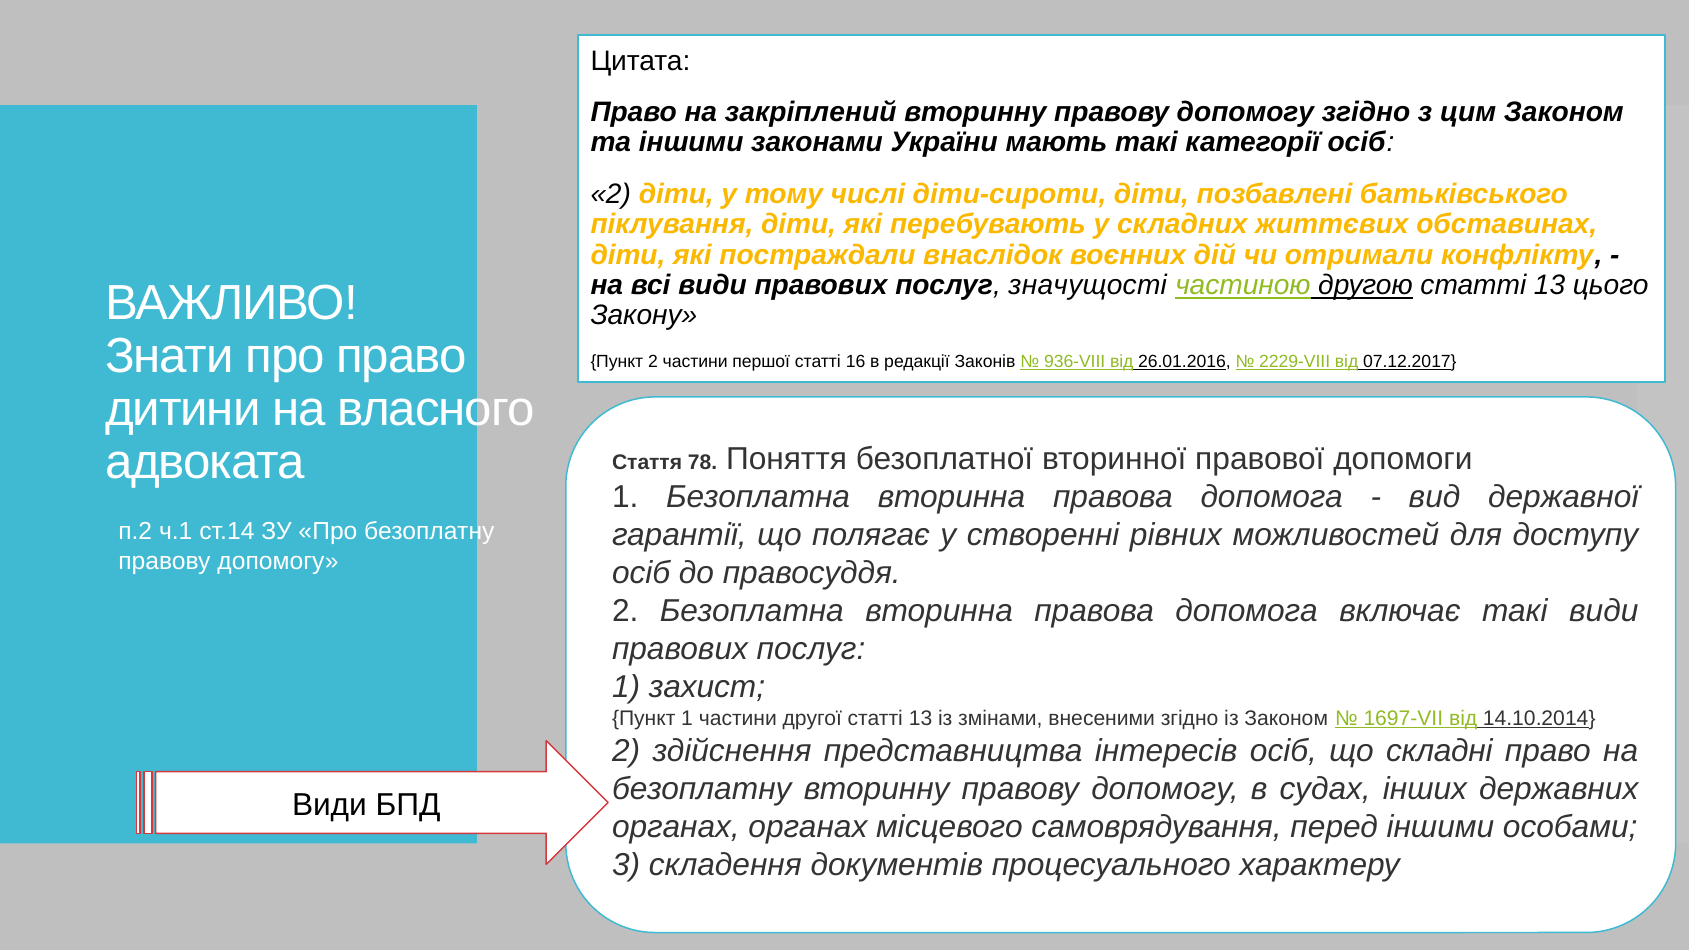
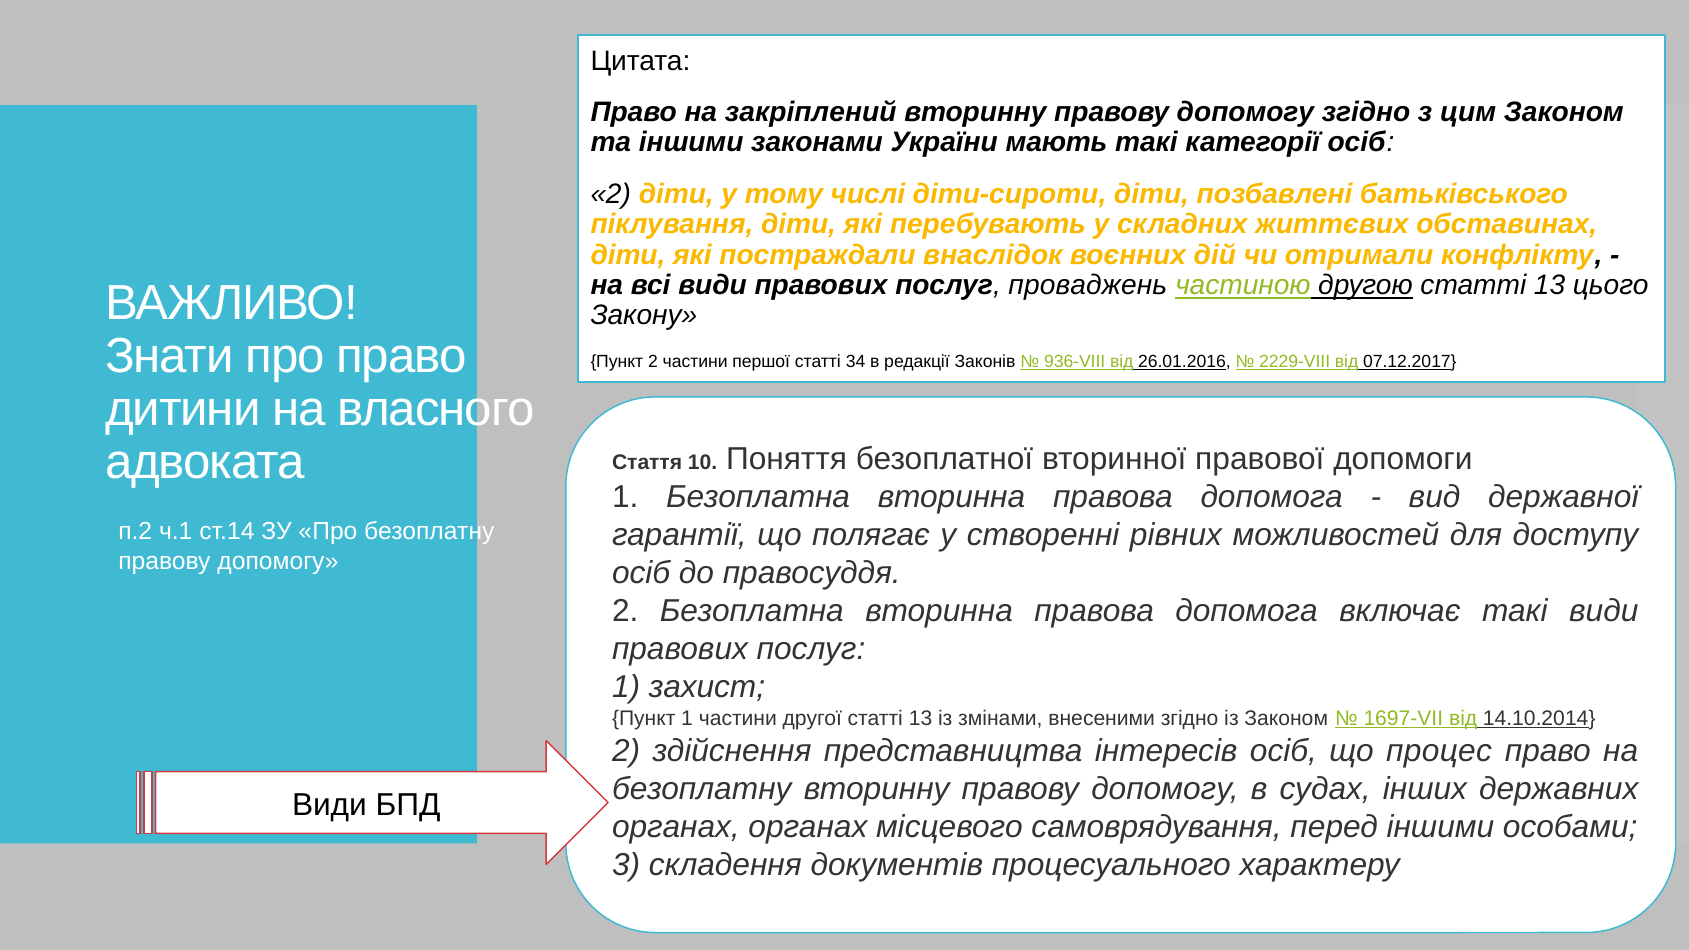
значущості: значущості -> проваджень (1088, 285)
16: 16 -> 34 (856, 362)
78: 78 -> 10 (703, 463)
складні: складні -> процес (1439, 751)
